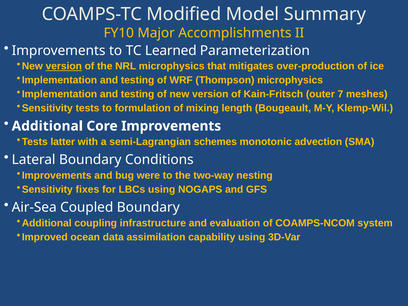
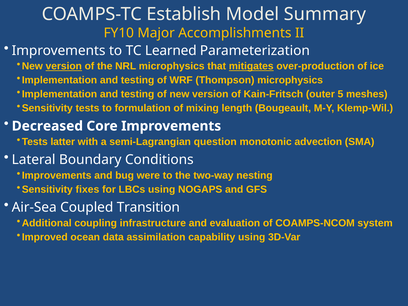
Modified: Modified -> Establish (184, 14)
mitigates underline: none -> present (251, 66)
7: 7 -> 5 (340, 94)
Additional: Additional -> Decreased (47, 126)
schemes: schemes -> question (215, 142)
Coupled Boundary: Boundary -> Transition (148, 207)
